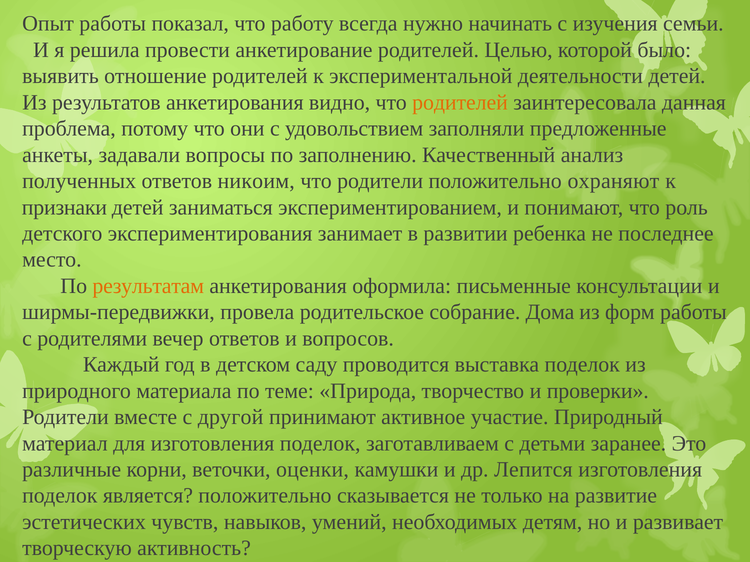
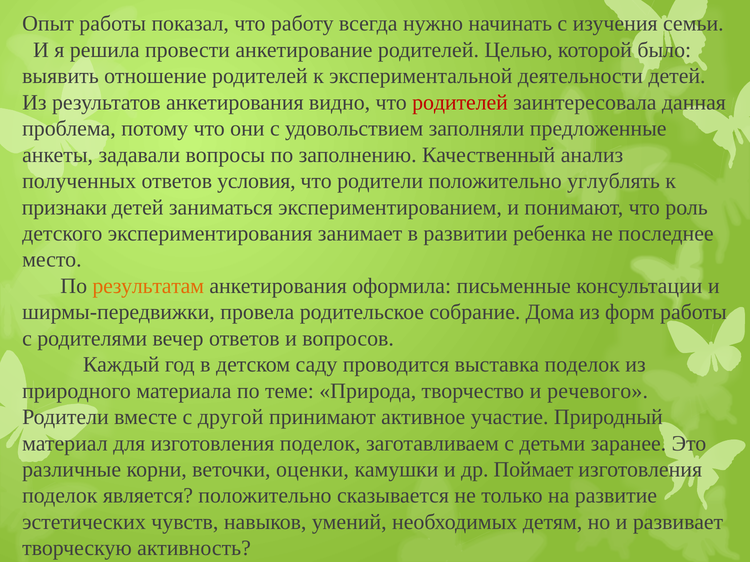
родителей colour: orange -> red (460, 102)
никоим: никоим -> условия (256, 181)
охраняют: охраняют -> углублять (614, 181)
проверки: проверки -> речевого (598, 391)
Лепится: Лепится -> Поймает (534, 470)
